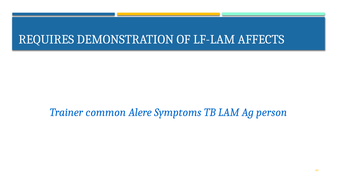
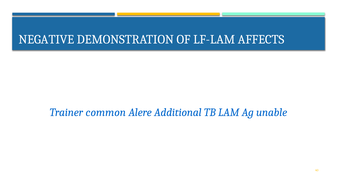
REQUIRES: REQUIRES -> NEGATIVE (46, 39)
Symptoms: Symptoms -> Additional (178, 112)
person: person -> unable (272, 112)
